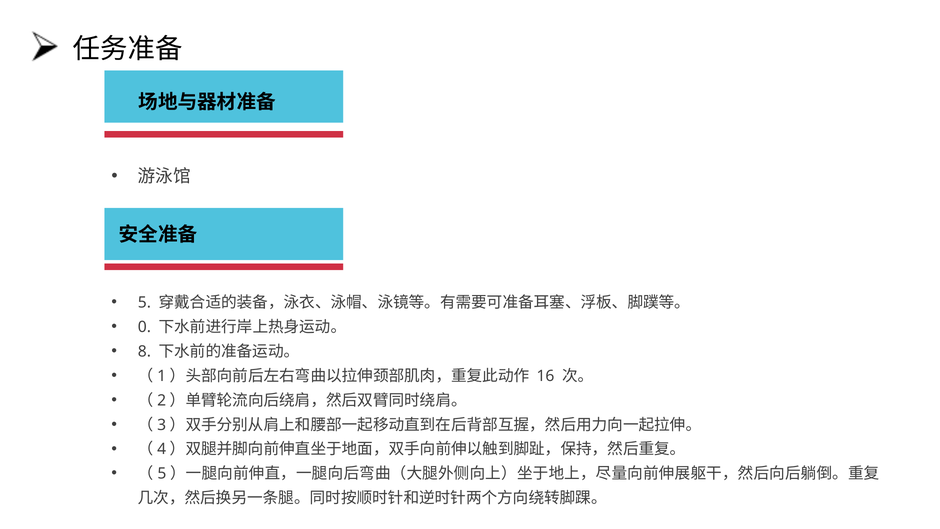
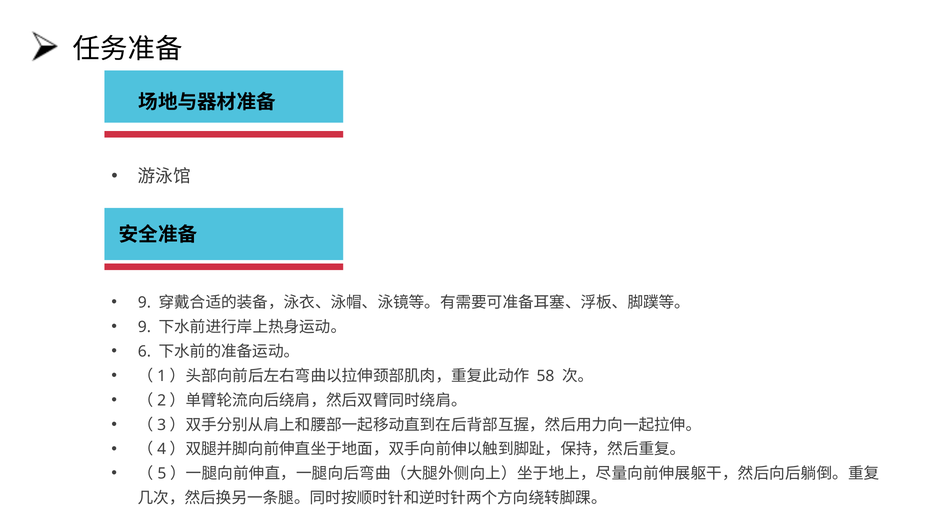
5: 5 -> 9 (144, 303)
0: 0 -> 9 (144, 327)
8: 8 -> 6 (144, 351)
16: 16 -> 58 (545, 376)
